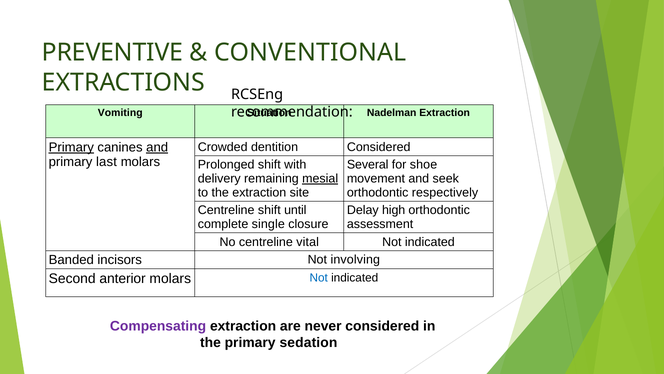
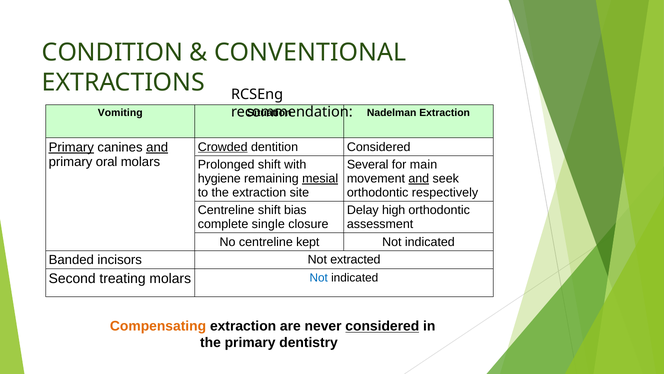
PREVENTIVE: PREVENTIVE -> CONDITION (112, 52)
Crowded underline: none -> present (223, 147)
last: last -> oral (107, 162)
shoe: shoe -> main (424, 164)
delivery: delivery -> hygiene (219, 178)
and underline: none -> present (419, 178)
until: until -> bias (295, 210)
vital: vital -> kept (308, 242)
involving: involving -> extracted (355, 259)
anterior: anterior -> treating (123, 278)
Compensating colour: purple -> orange (158, 326)
considered underline: none -> present (382, 326)
sedation: sedation -> dentistry (309, 342)
